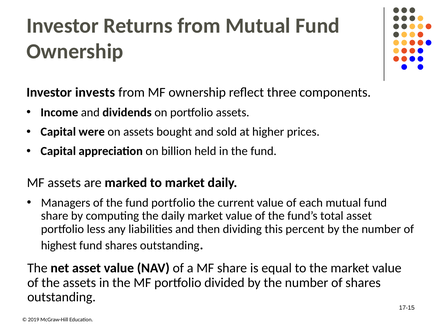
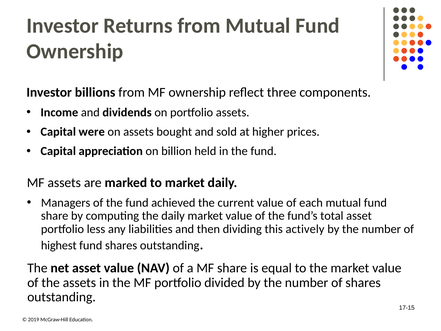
invests: invests -> billions (95, 92)
fund portfolio: portfolio -> achieved (173, 202)
percent: percent -> actively (305, 229)
